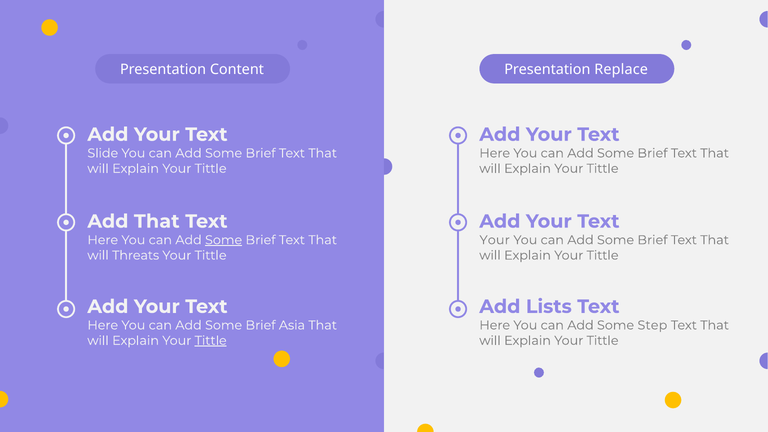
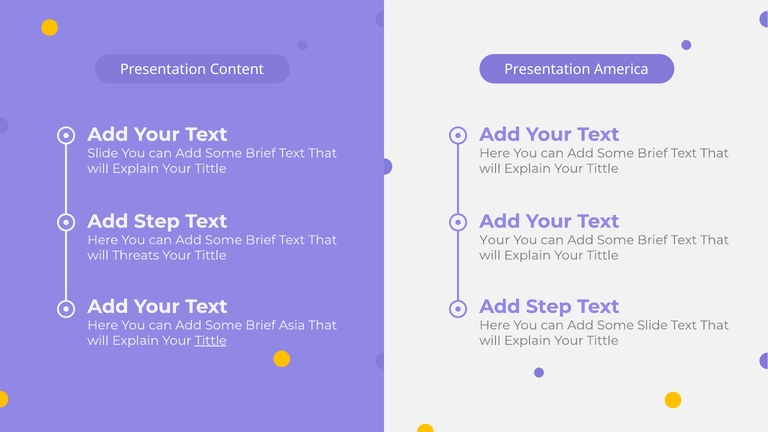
Replace: Replace -> America (621, 69)
That: That -> Step (157, 221)
Some underline: present -> none (224, 240)
Lists: Lists -> Step (549, 307)
Some Step: Step -> Slide (653, 325)
